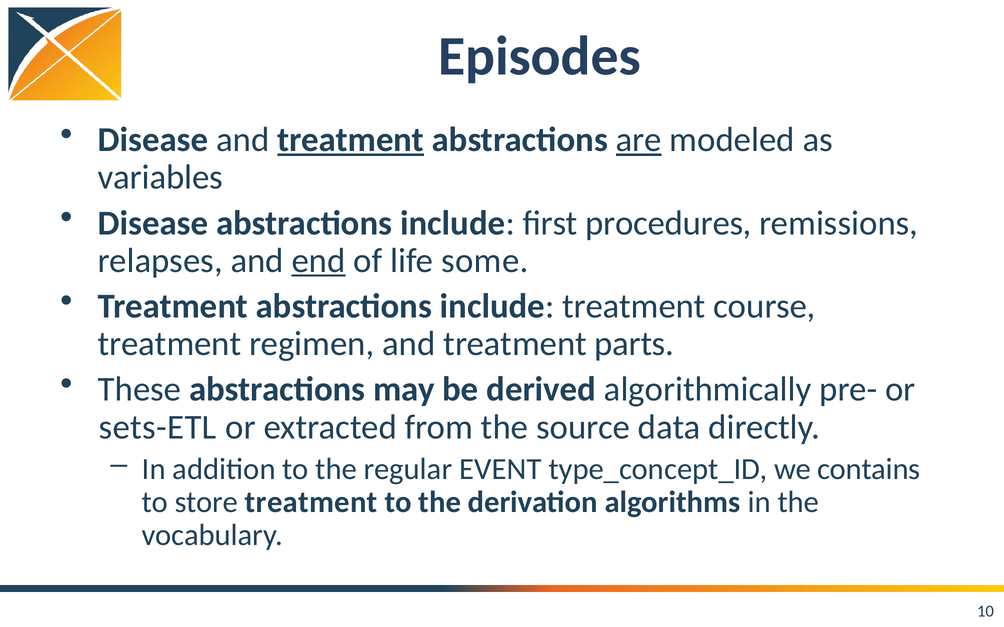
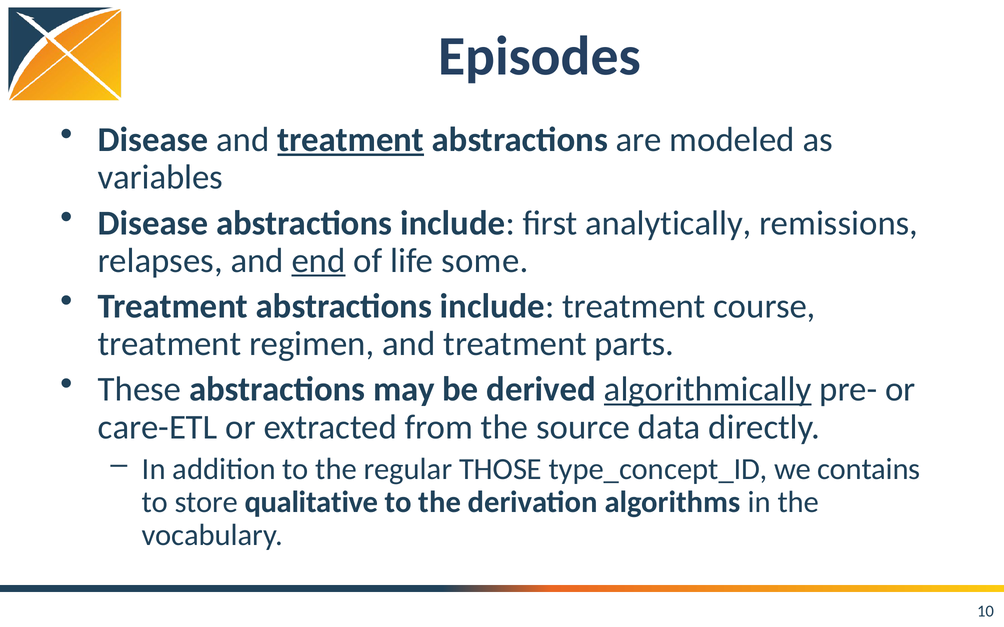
are underline: present -> none (639, 140)
procedures: procedures -> analytically (668, 223)
algorithmically underline: none -> present (708, 390)
sets-ETL: sets-ETL -> care-ETL (158, 427)
EVENT: EVENT -> THOSE (501, 469)
store treatment: treatment -> qualitative (312, 502)
